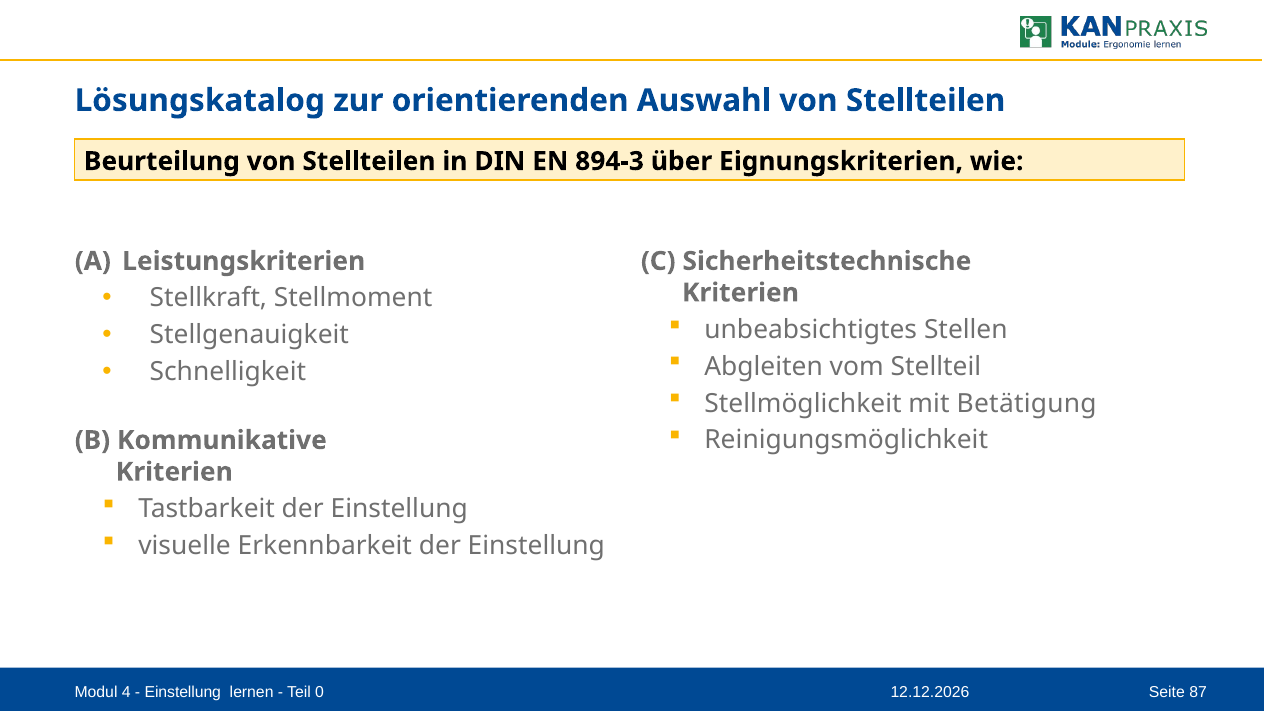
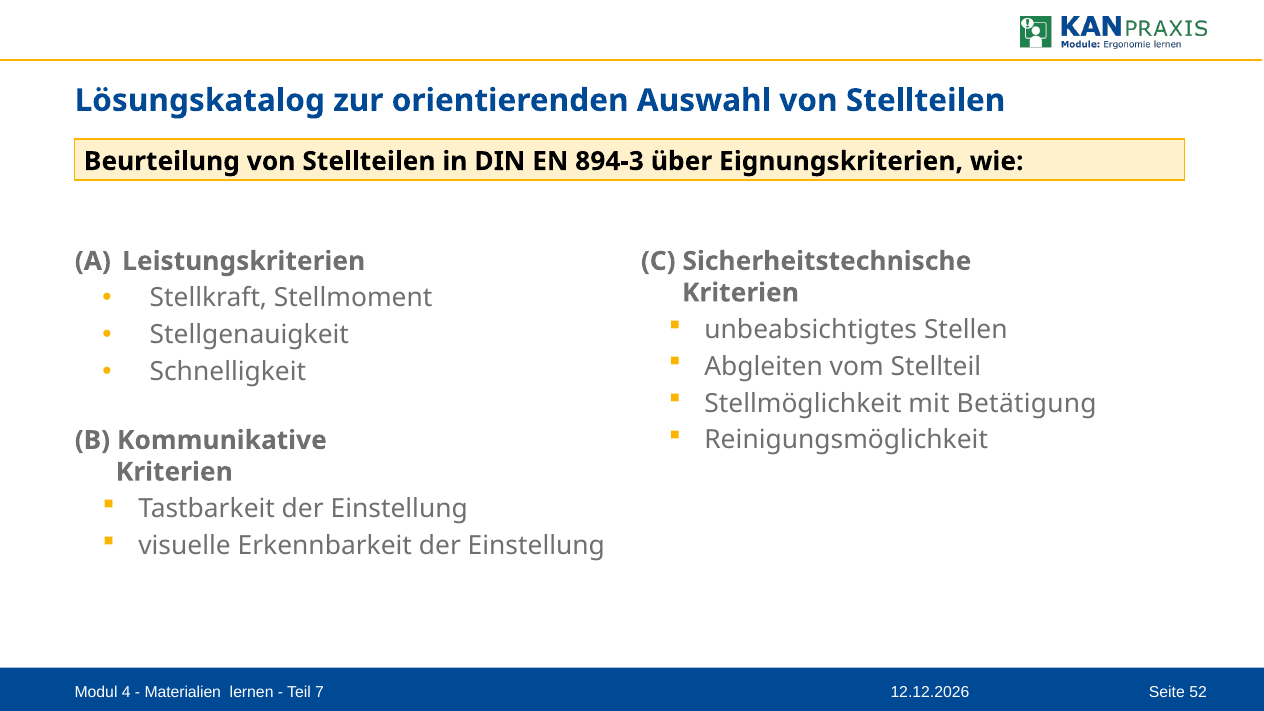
Einstellung: Einstellung -> Materialien (183, 692)
0: 0 -> 7 (320, 692)
87: 87 -> 52 (1198, 692)
